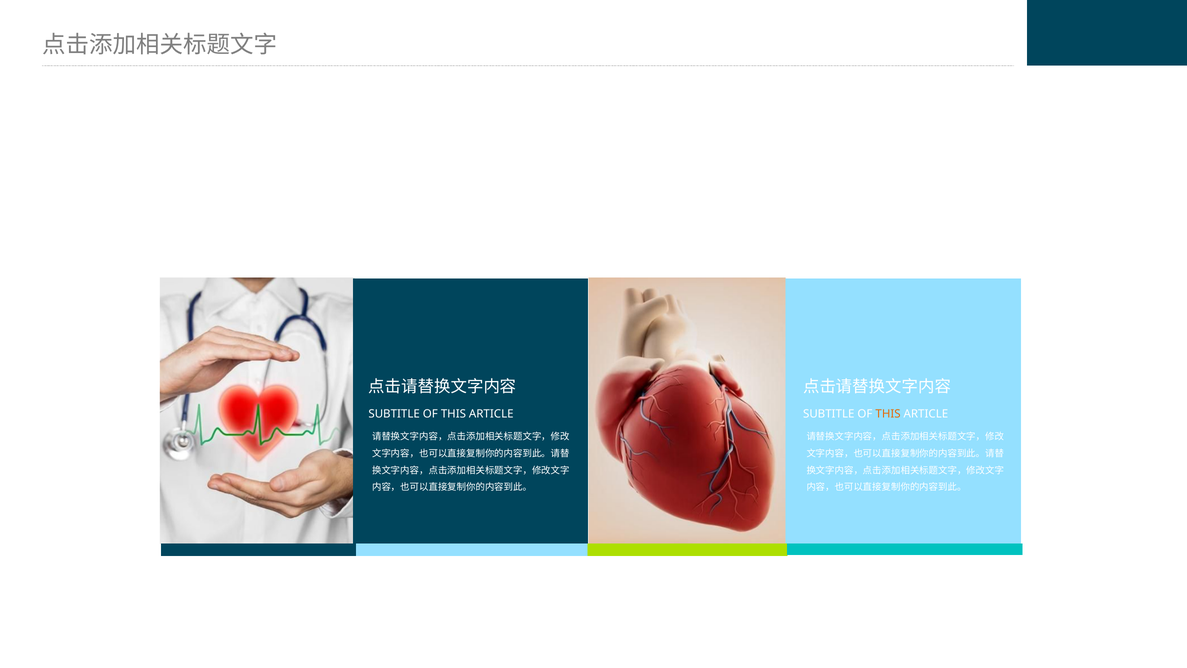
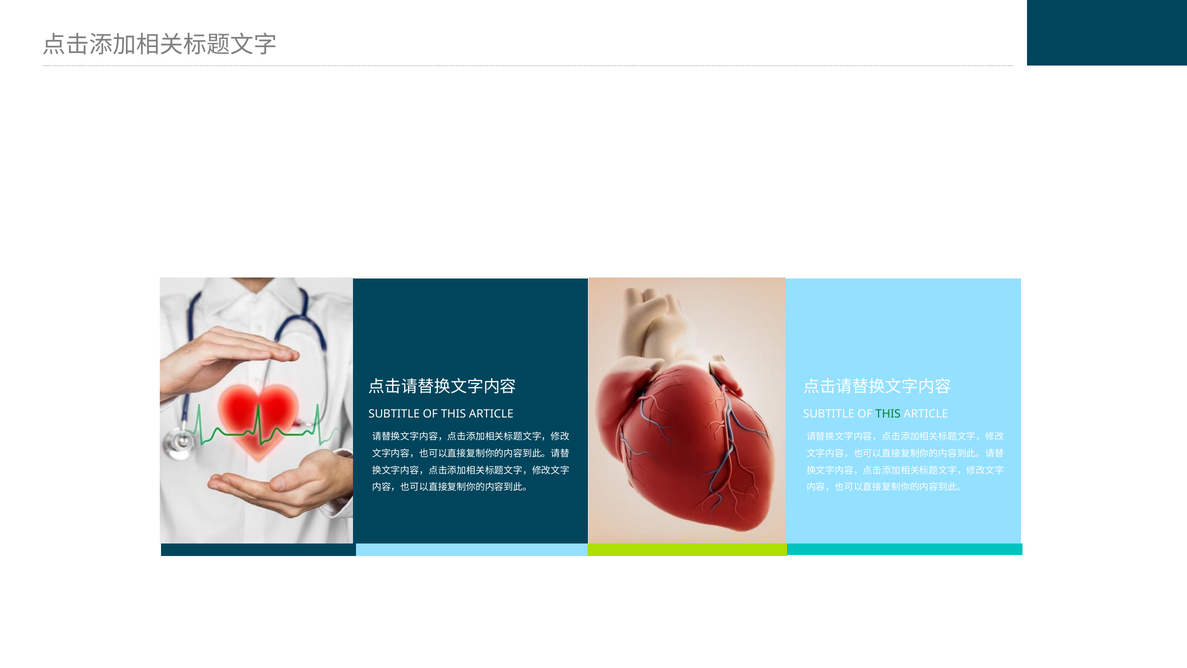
THIS colour: orange -> green (888, 414)
